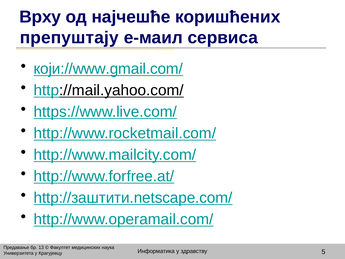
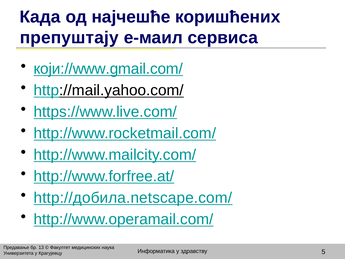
Врху: Врху -> Када (40, 17)
http://заштити.netscape.com/: http://заштити.netscape.com/ -> http://добила.netscape.com/ (133, 198)
